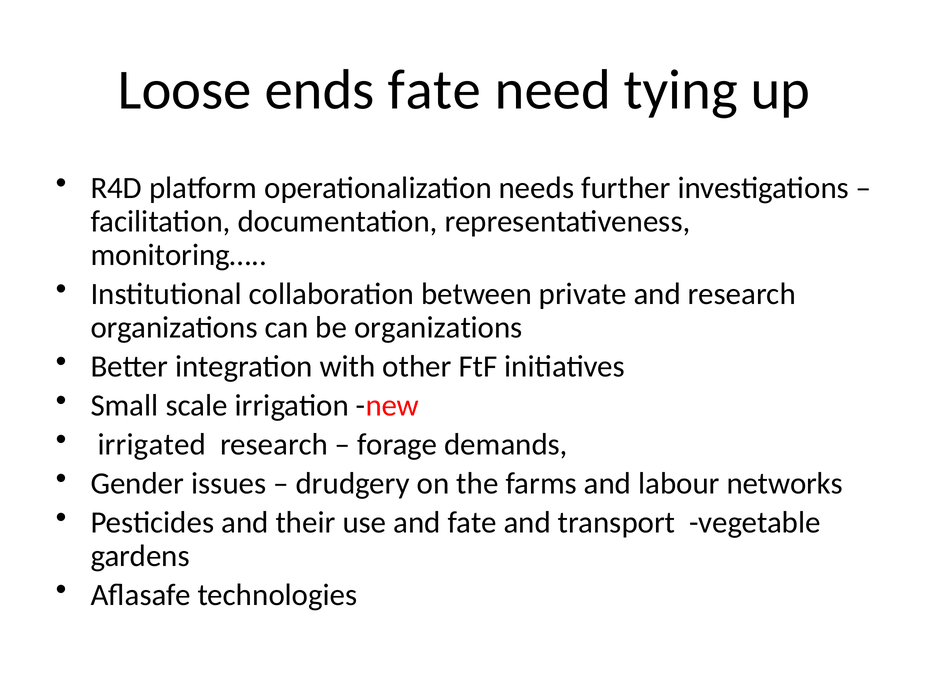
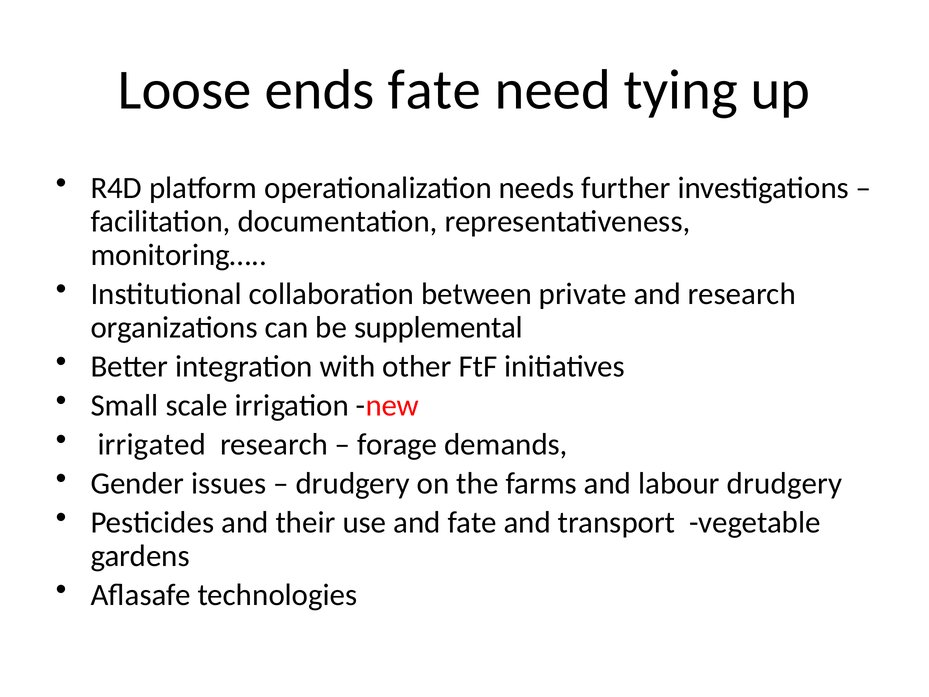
be organizations: organizations -> supplemental (438, 327)
labour networks: networks -> drudgery (785, 483)
